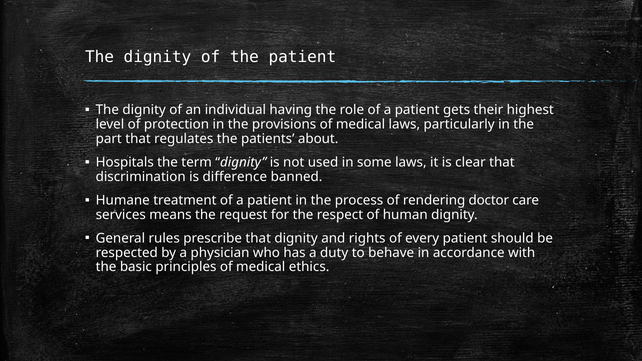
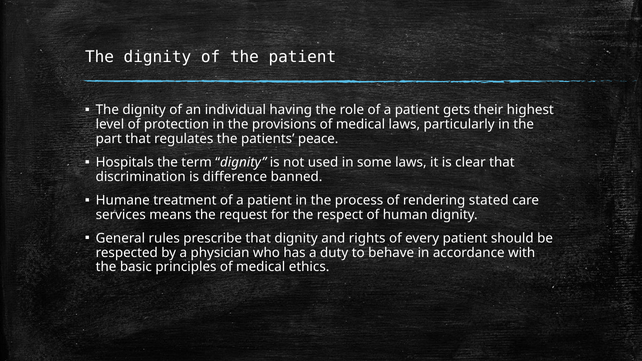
about: about -> peace (318, 139)
doctor: doctor -> stated (489, 200)
